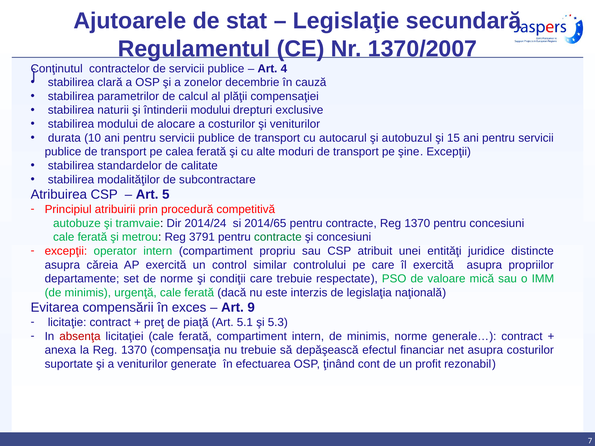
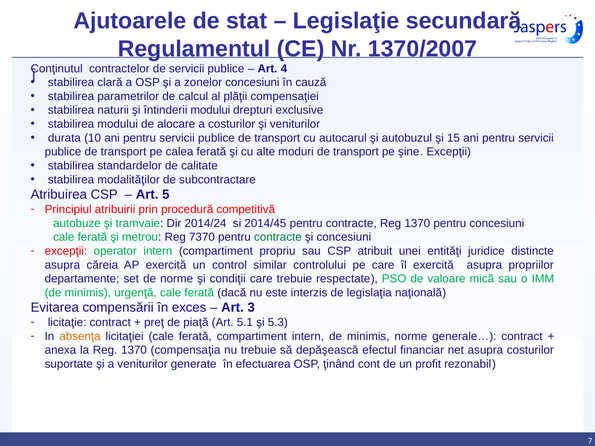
zonelor decembrie: decembrie -> concesiuni (252, 82)
2014/65: 2014/65 -> 2014/45 (265, 223)
3791: 3791 -> 7370 (202, 237)
9: 9 -> 3 (251, 308)
absenţa colour: red -> orange (80, 336)
